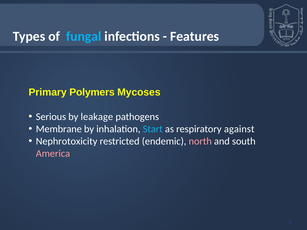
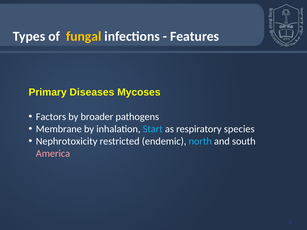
fungal colour: light blue -> yellow (84, 36)
Polymers: Polymers -> Diseases (92, 92)
Serious: Serious -> Factors (51, 117)
leakage: leakage -> broader (97, 117)
against: against -> species (239, 129)
north colour: pink -> light blue (200, 141)
